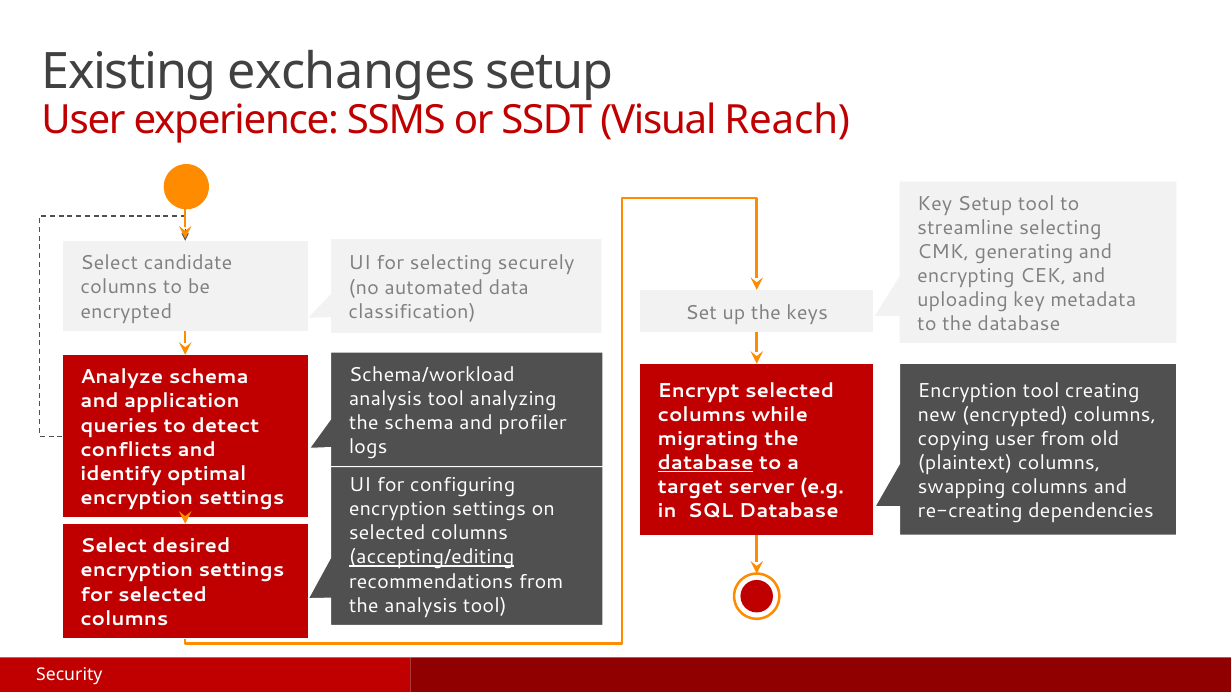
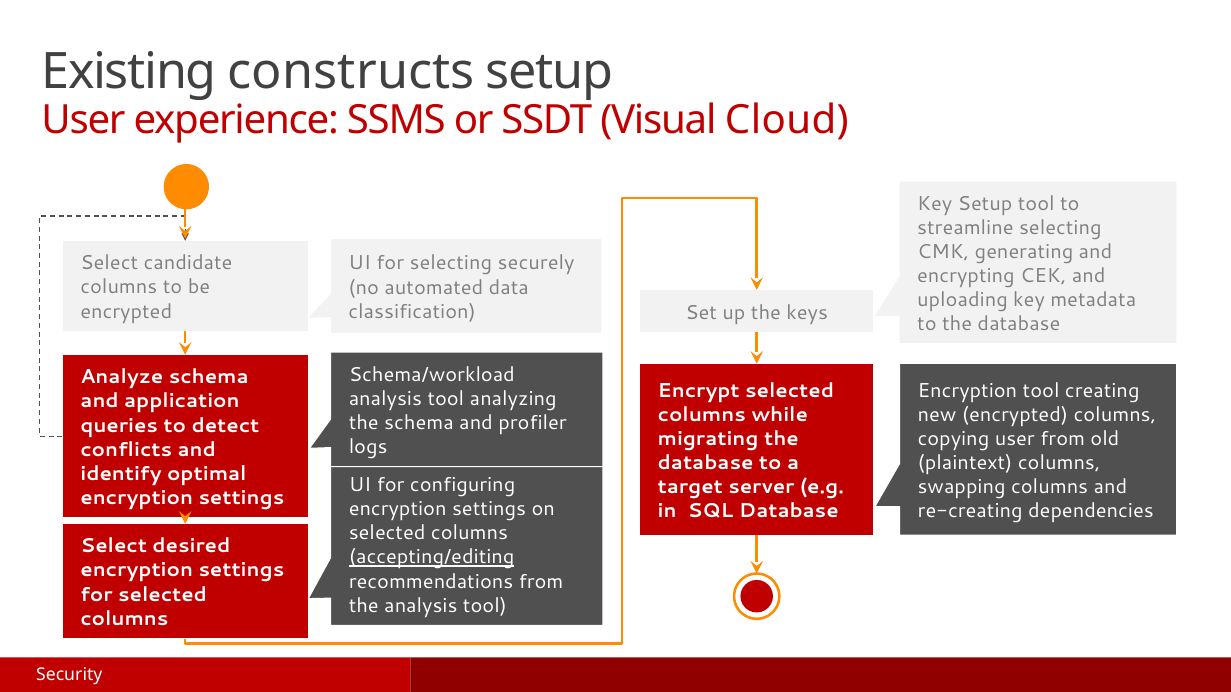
exchanges: exchanges -> constructs (351, 72)
Reach: Reach -> Cloud (787, 121)
database underline: present -> none (706, 463)
